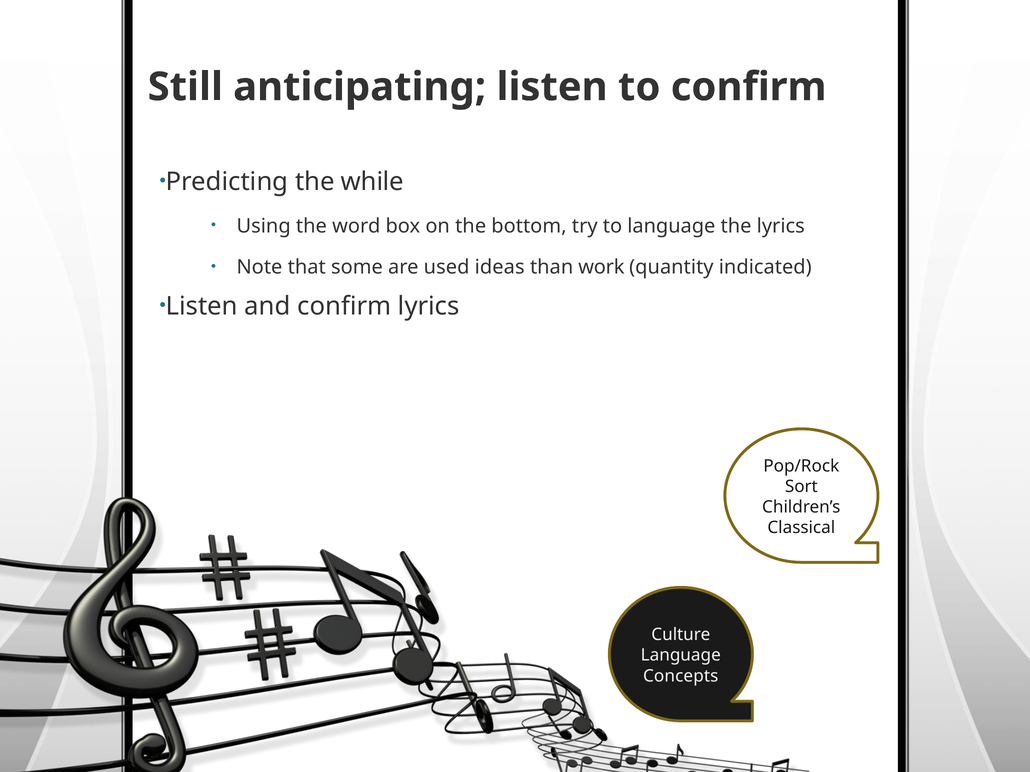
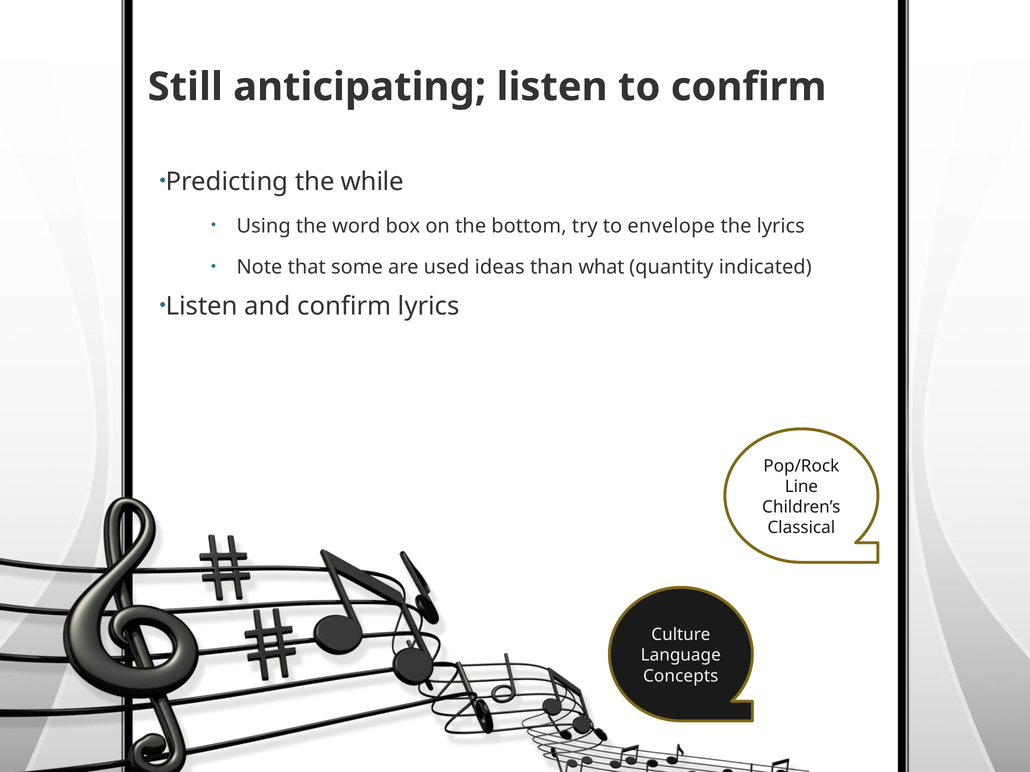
to language: language -> envelope (671, 226)
work: work -> what (601, 267)
Sort: Sort -> Line (801, 487)
